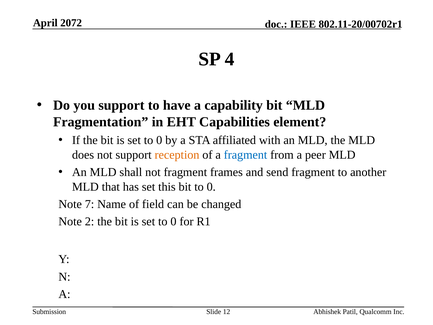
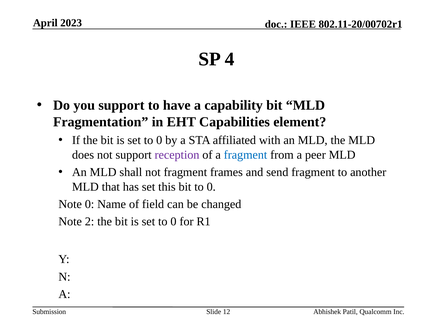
2072: 2072 -> 2023 (71, 23)
reception colour: orange -> purple (177, 155)
Note 7: 7 -> 0 (90, 204)
